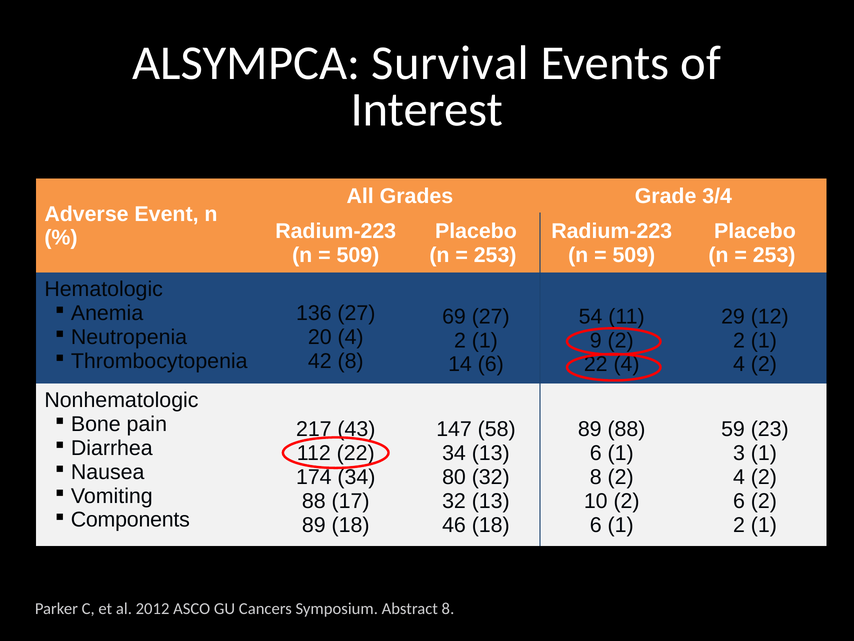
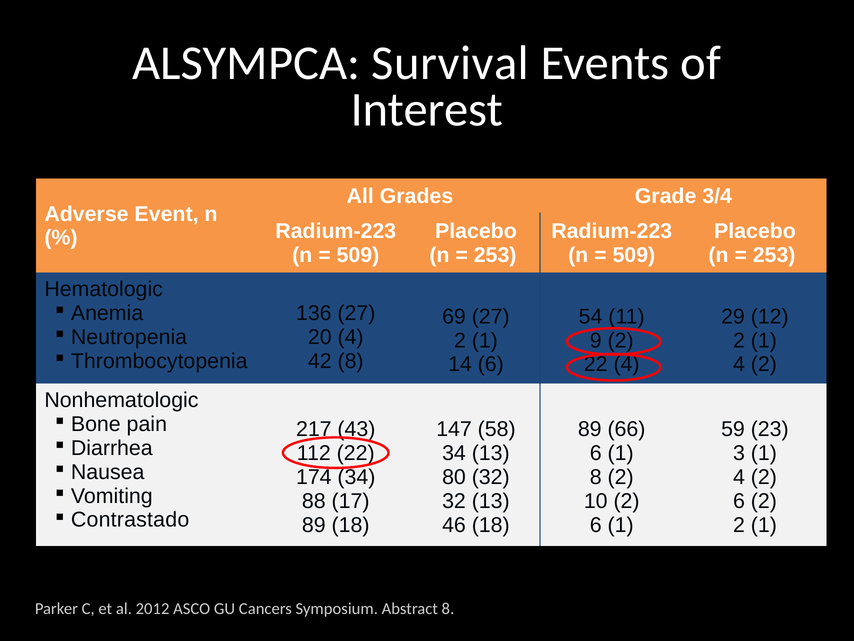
89 88: 88 -> 66 (626, 429)
Components: Components -> Contrastado (130, 520)
